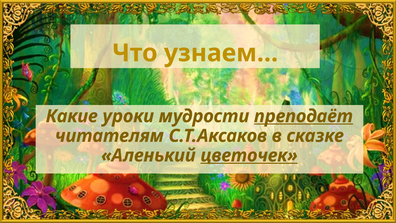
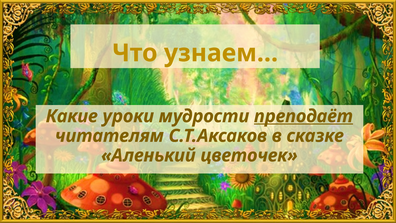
цветочек underline: present -> none (249, 155)
